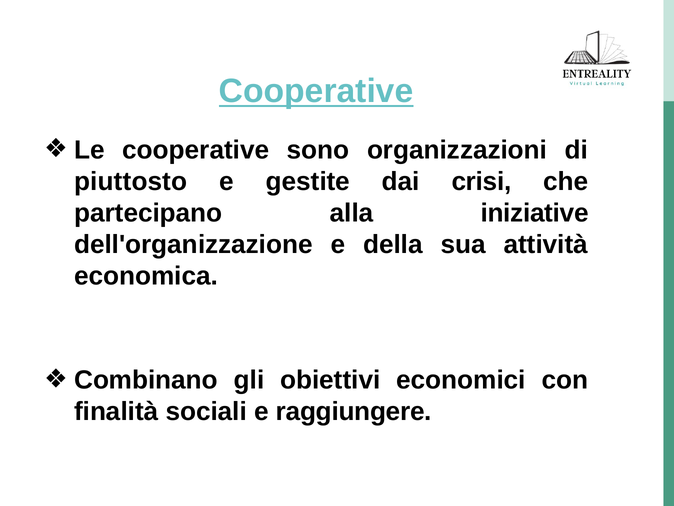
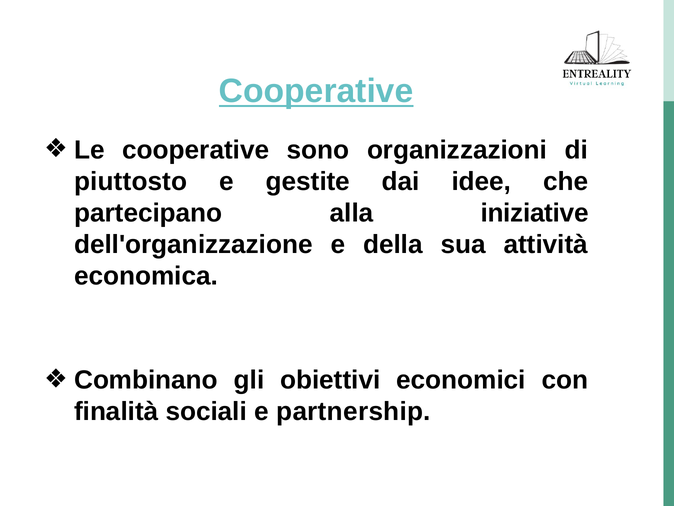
crisi: crisi -> idee (481, 181)
raggiungere: raggiungere -> partnership (354, 411)
